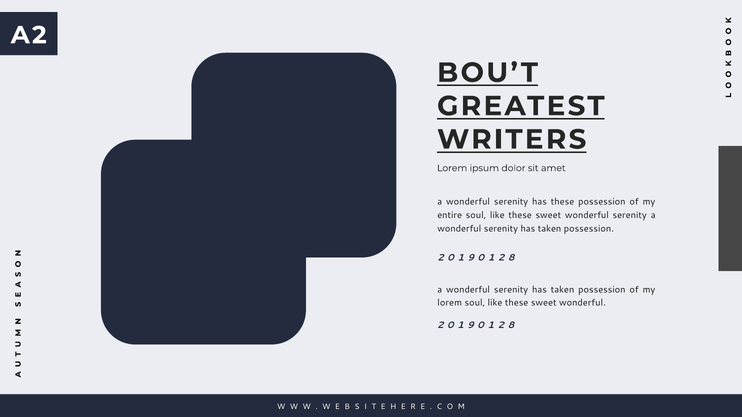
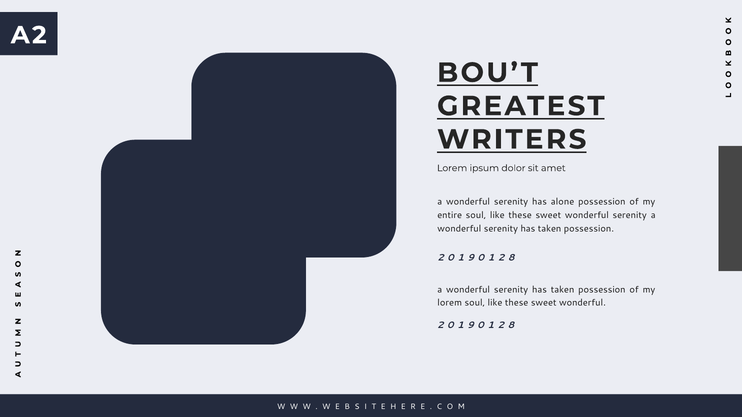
has these: these -> alone (563, 202)
